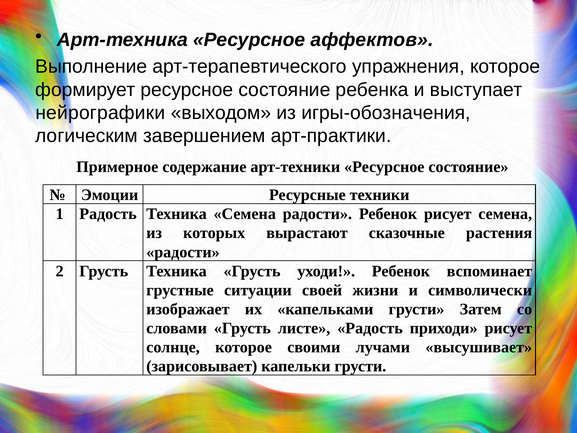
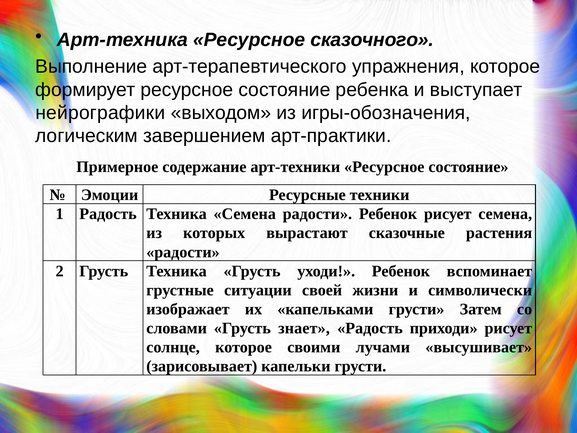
аффектов: аффектов -> сказочного (372, 40)
листе: листе -> знает (304, 328)
